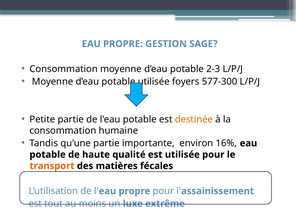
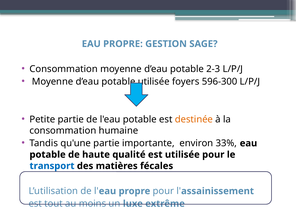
577-300: 577-300 -> 596-300 (220, 82)
16%: 16% -> 33% (226, 143)
transport colour: orange -> blue (52, 166)
